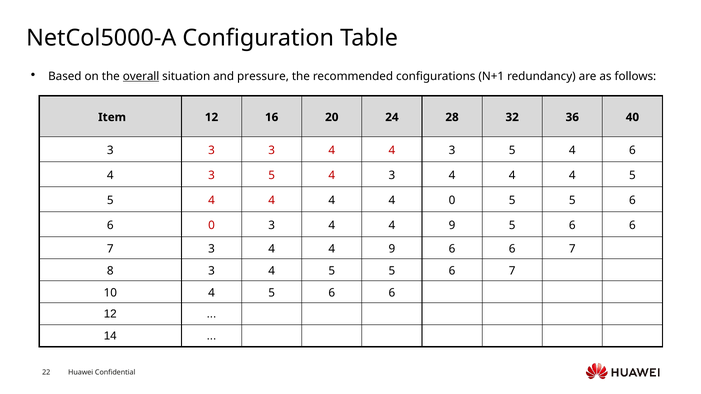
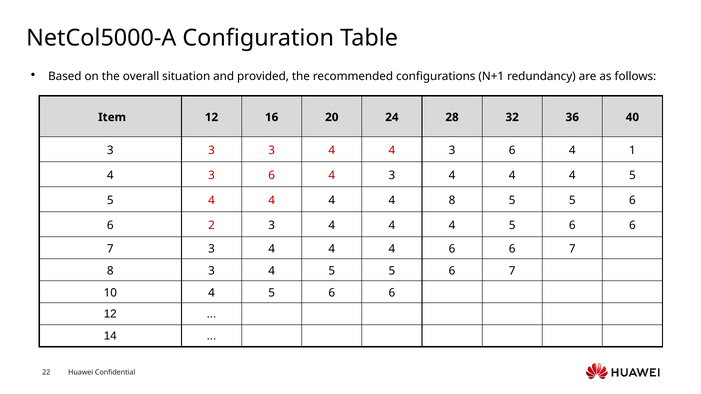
overall underline: present -> none (141, 76)
pressure: pressure -> provided (263, 76)
4 4 3 5: 5 -> 6 (512, 150)
4 6: 6 -> 1 (632, 150)
5: 5 -> 6 (272, 175)
4 0: 0 -> 8 (452, 200)
6 0: 0 -> 2 (212, 225)
9: 9 -> 4 (452, 225)
9: 9 -> 4 (392, 249)
